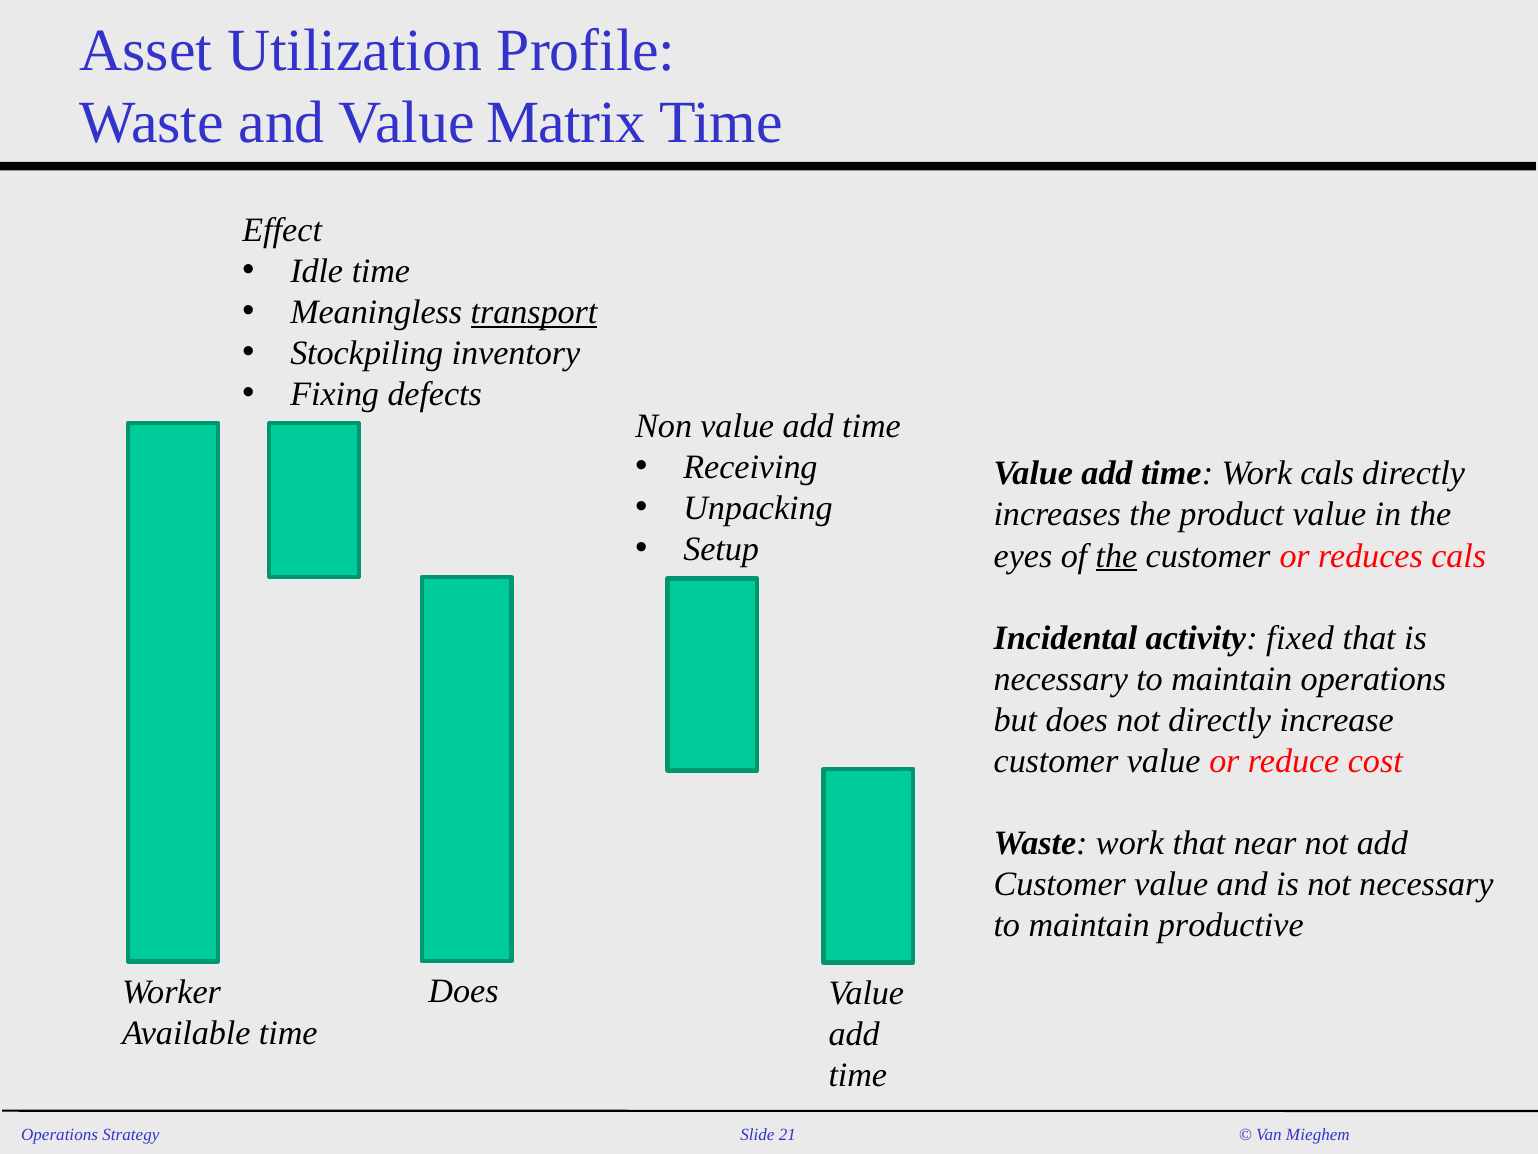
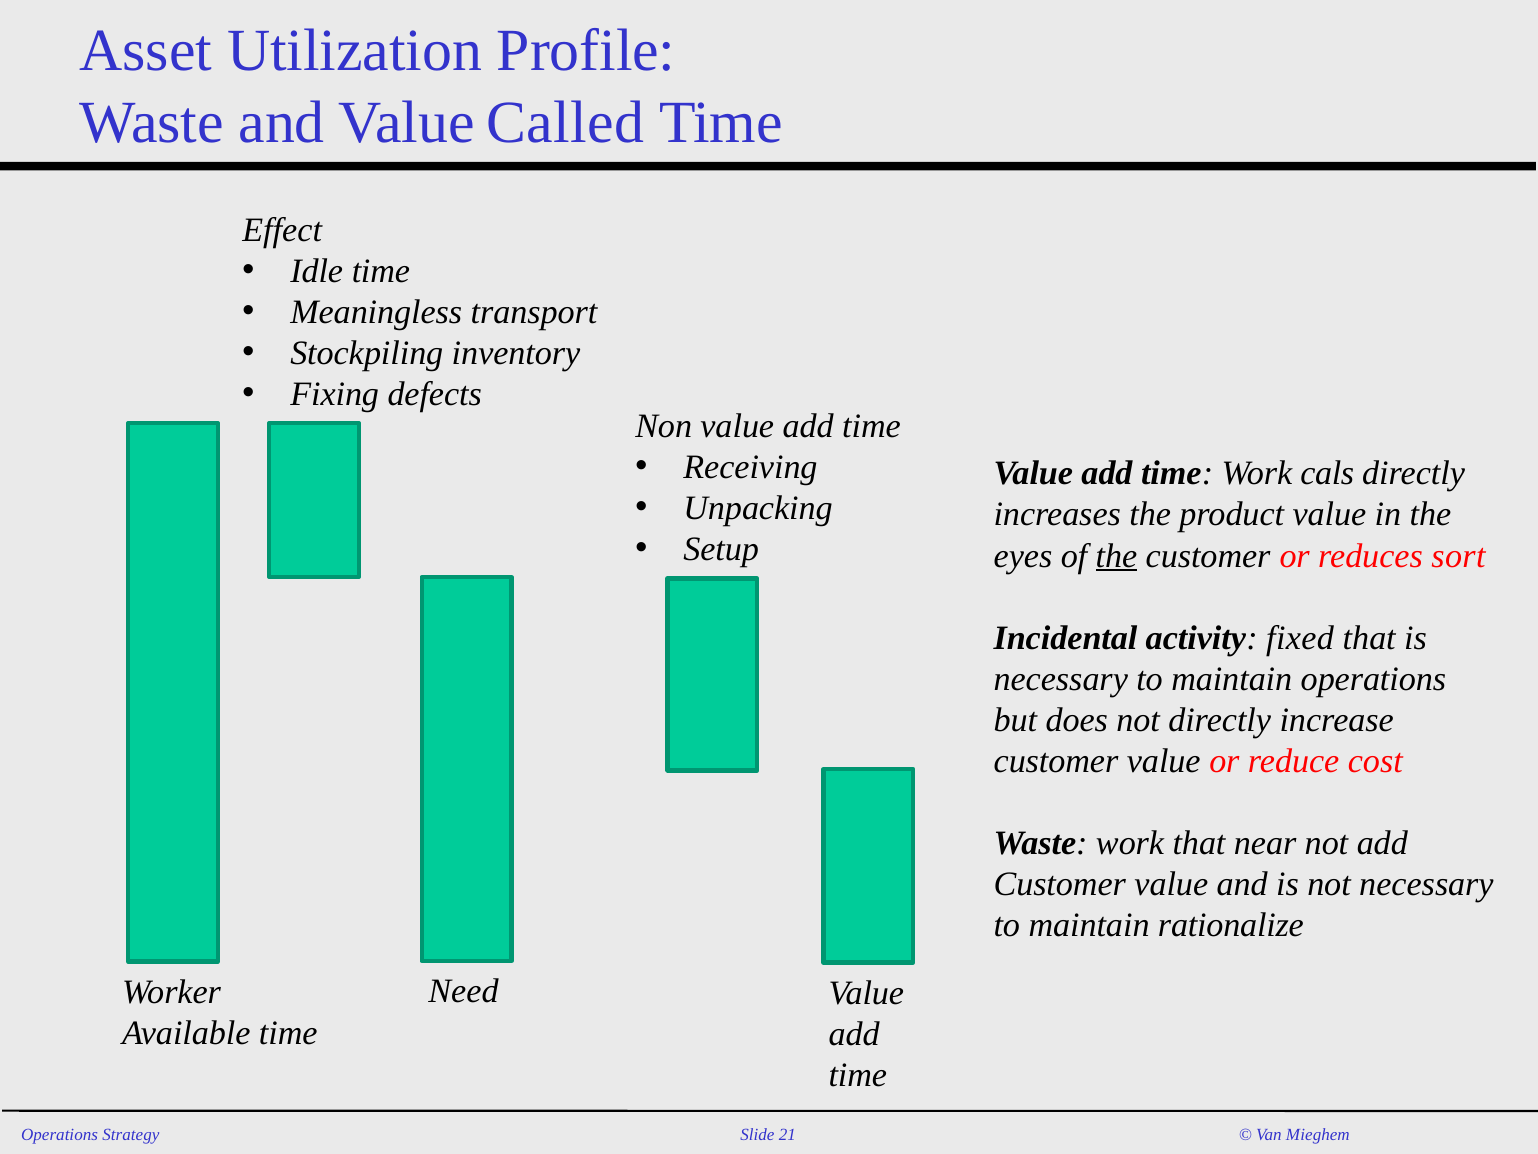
Matrix: Matrix -> Called (565, 123)
transport underline: present -> none (534, 312)
reduces cals: cals -> sort (1459, 555)
productive: productive -> rationalize (1231, 924)
Does: Does -> Need (463, 991)
